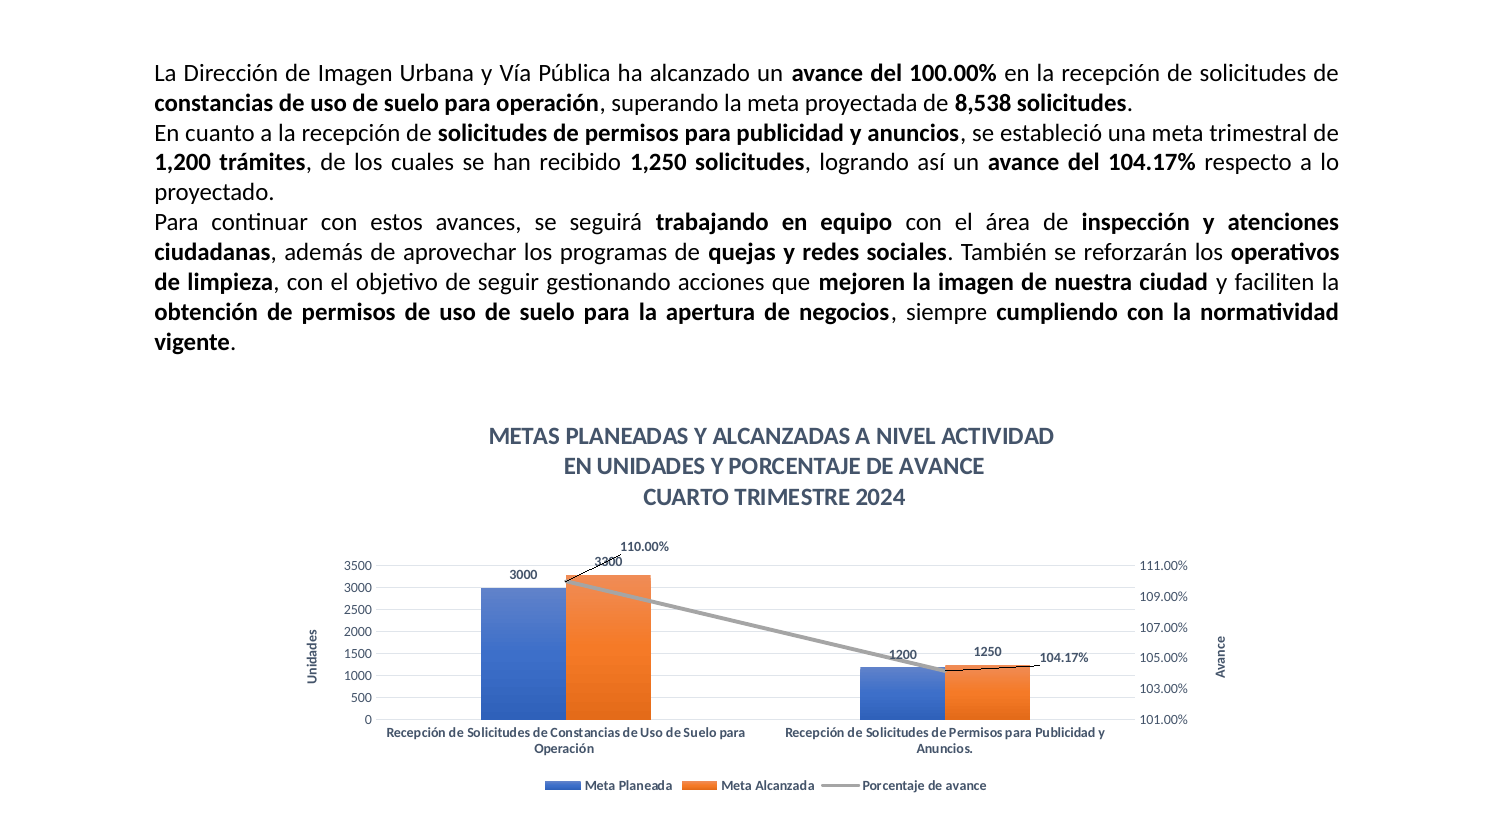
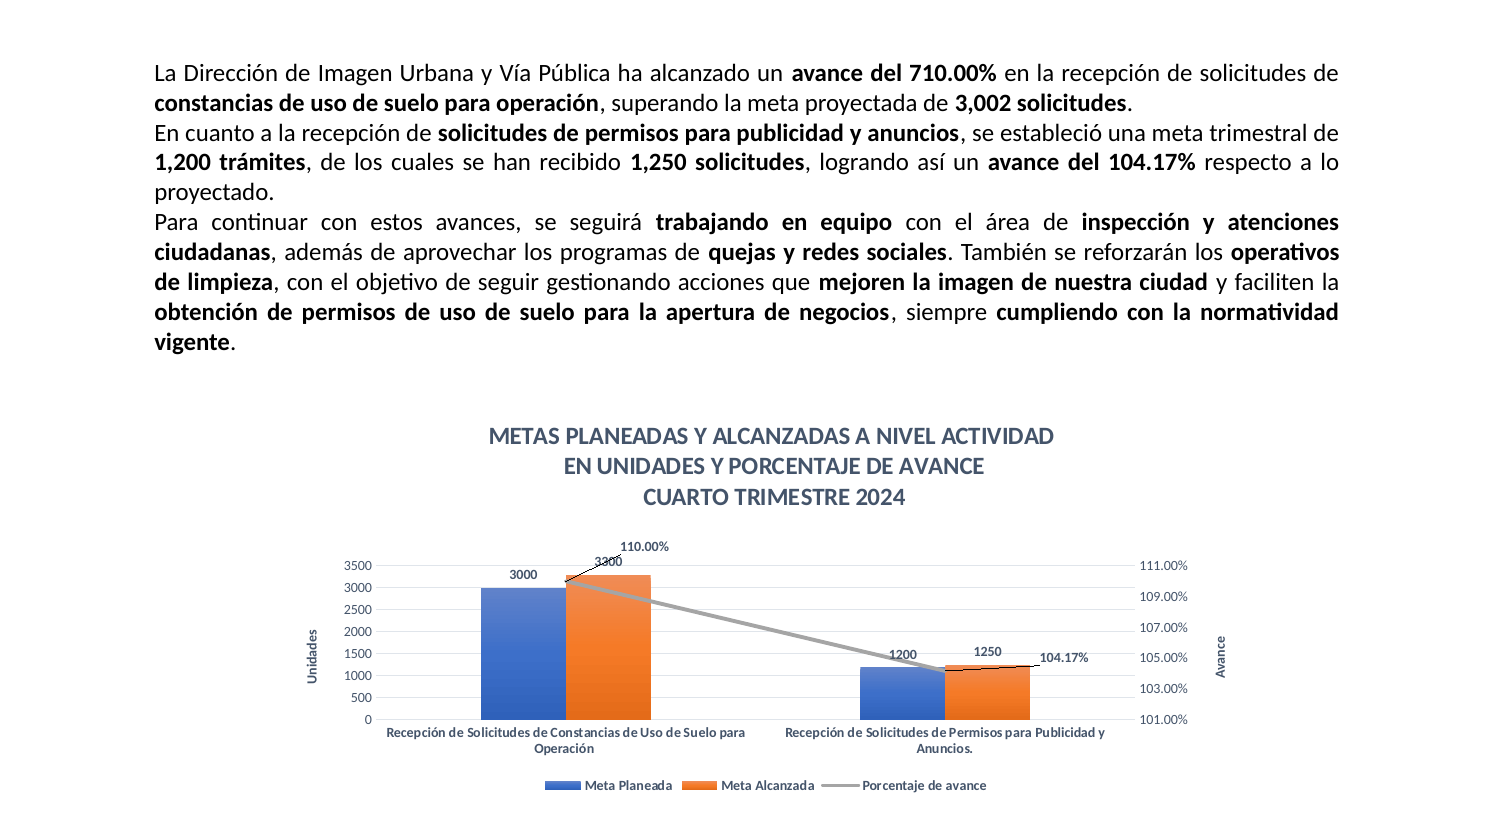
100.00%: 100.00% -> 710.00% (953, 73)
8,538: 8,538 -> 3,002 (983, 103)
